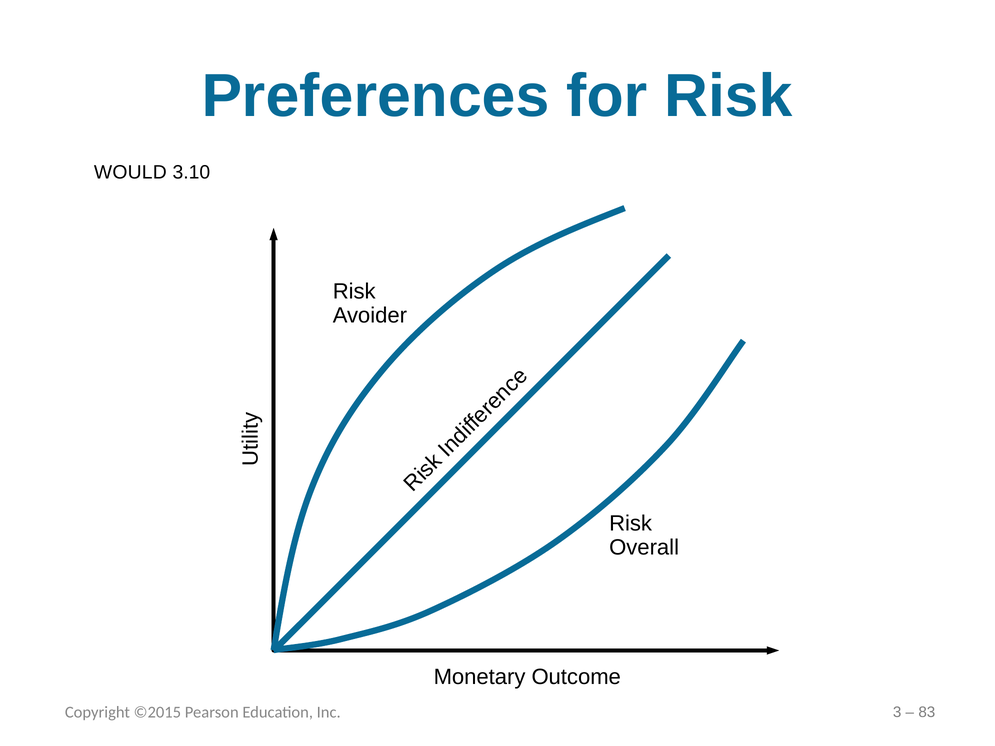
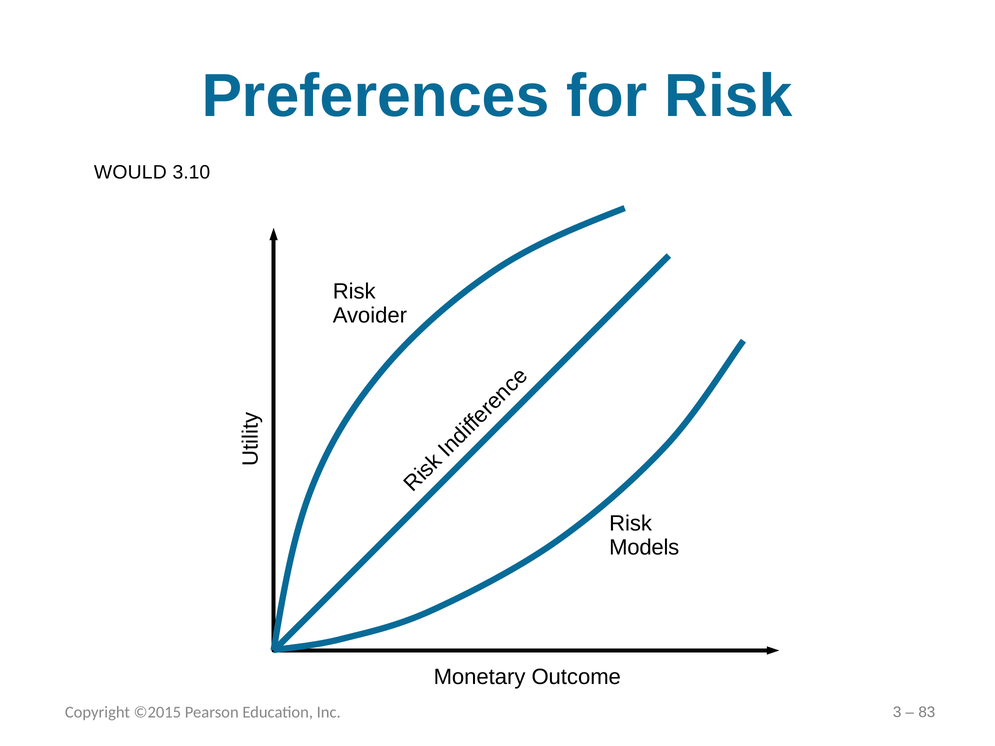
Overall: Overall -> Models (644, 548)
